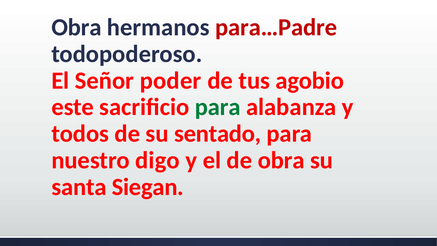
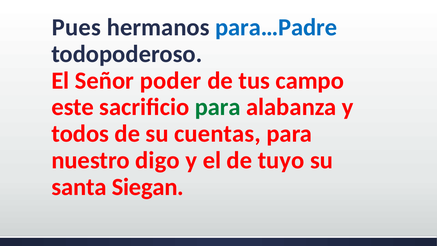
Obra: Obra -> Pues (76, 27)
para…Padre colour: red -> blue (276, 27)
agobio: agobio -> campo (310, 81)
sentado: sentado -> cuentas (217, 134)
de obra: obra -> tuyo (281, 160)
